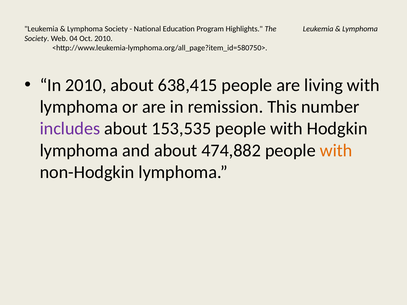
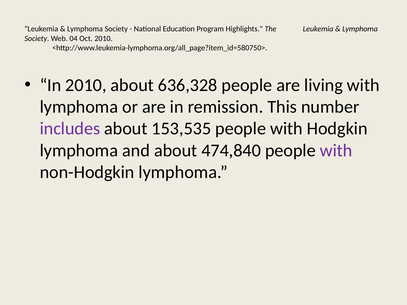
638,415: 638,415 -> 636,328 (188, 85)
474,882: 474,882 -> 474,840 (231, 151)
with colour: orange -> purple (336, 151)
